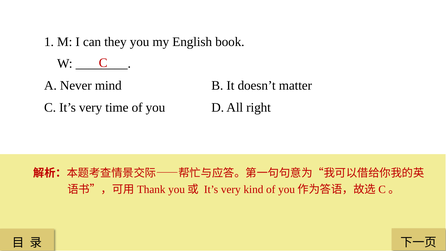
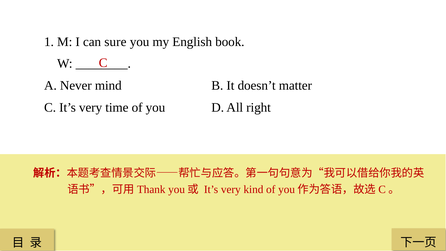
they: they -> sure (115, 42)
